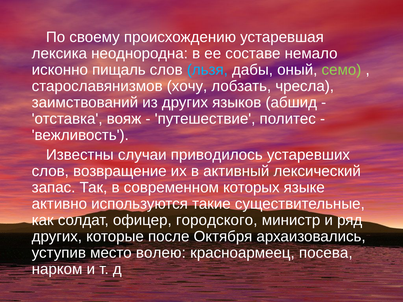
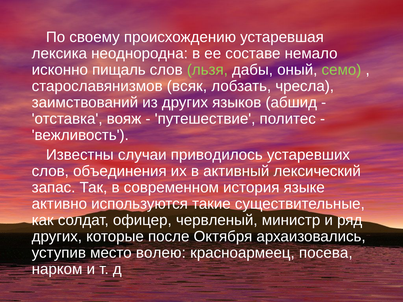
льзя colour: light blue -> light green (207, 70)
хочу: хочу -> всяк (187, 86)
возвращение: возвращение -> объединения (120, 171)
которых: которых -> история (251, 188)
городского: городского -> червленый (217, 220)
